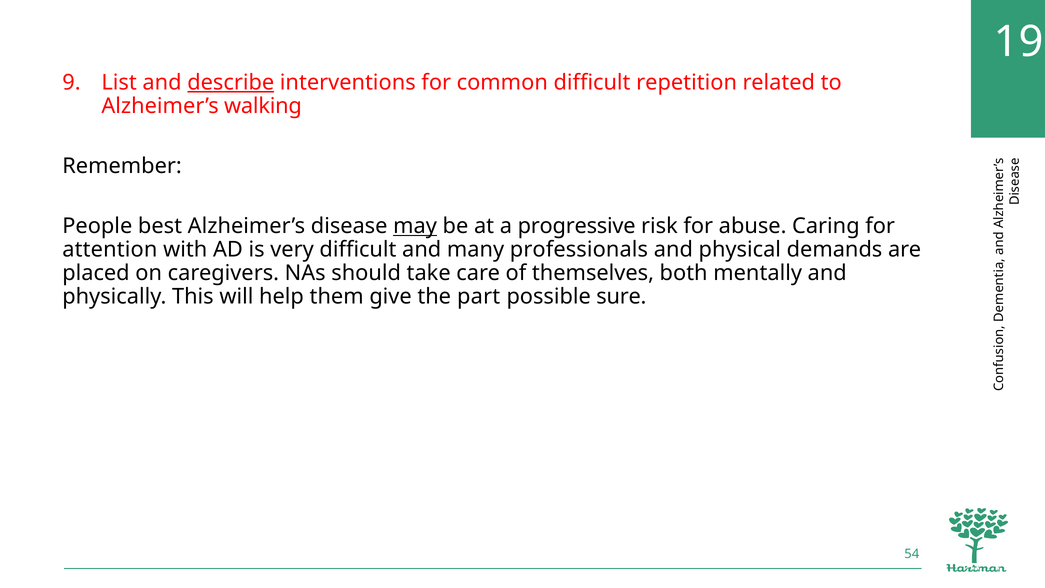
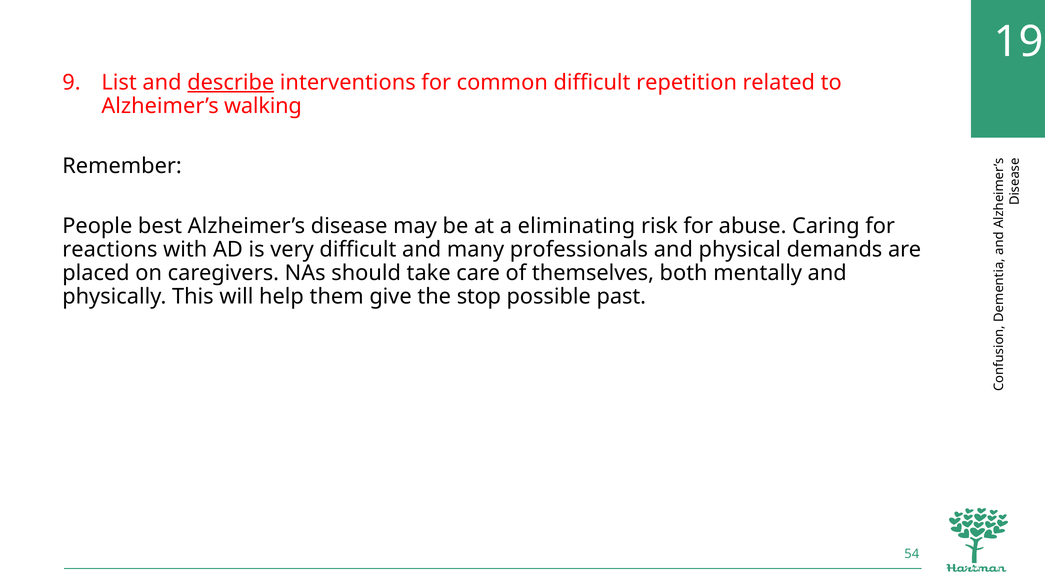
may underline: present -> none (415, 226)
progressive: progressive -> eliminating (576, 226)
attention: attention -> reactions (110, 250)
part: part -> stop (479, 297)
sure: sure -> past (621, 297)
